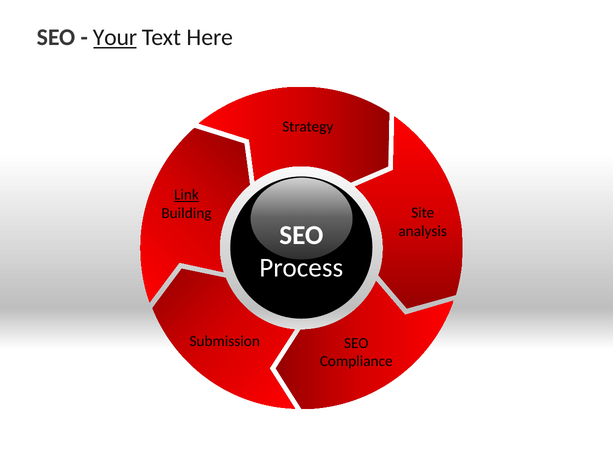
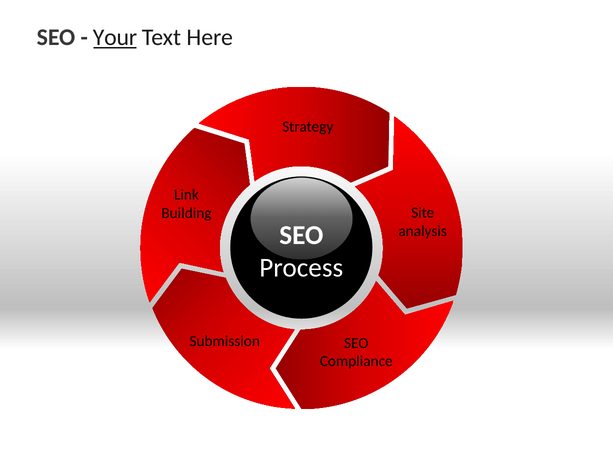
Link underline: present -> none (186, 195)
